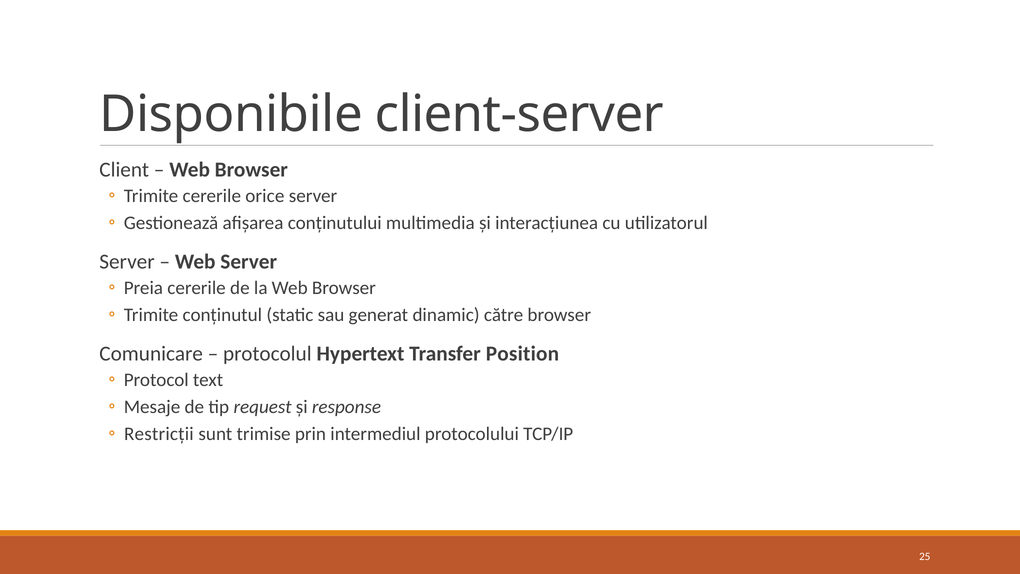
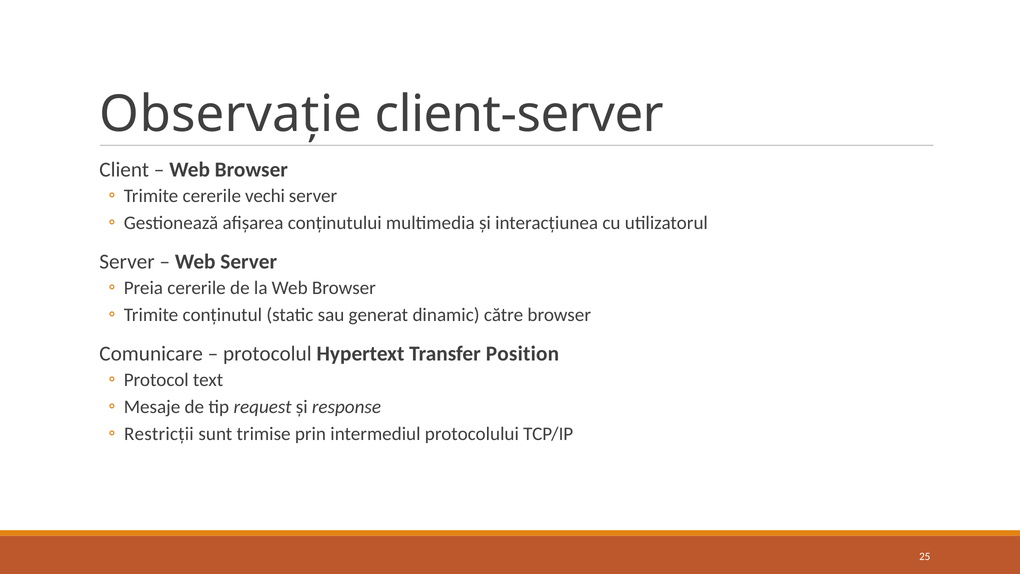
Disponibile: Disponibile -> Observație (231, 114)
orice: orice -> vechi (265, 196)
